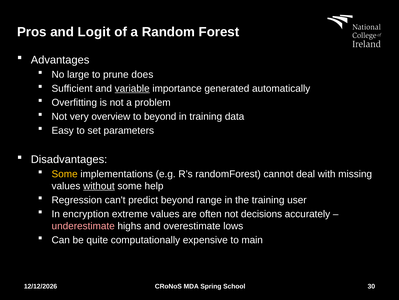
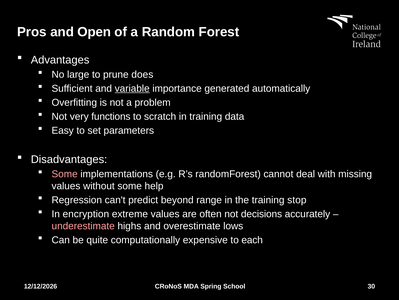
Logit: Logit -> Open (94, 32)
overview: overview -> functions (111, 116)
to beyond: beyond -> scratch (160, 116)
Some colour: yellow -> pink (65, 174)
without underline: present -> none (99, 186)
user: user -> stop (297, 200)
main: main -> each (252, 239)
